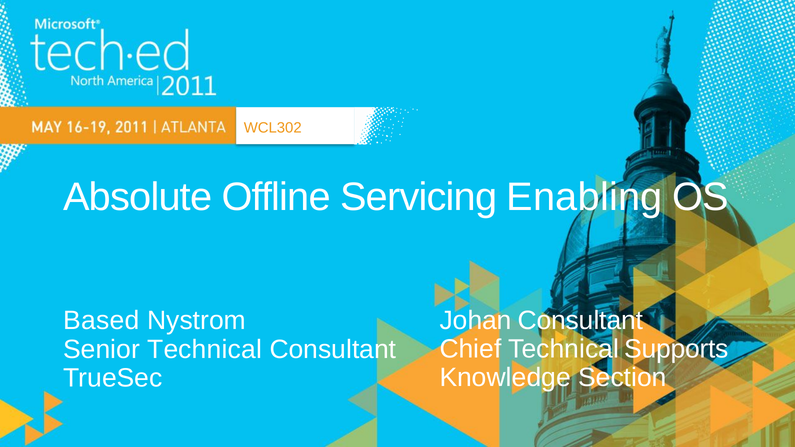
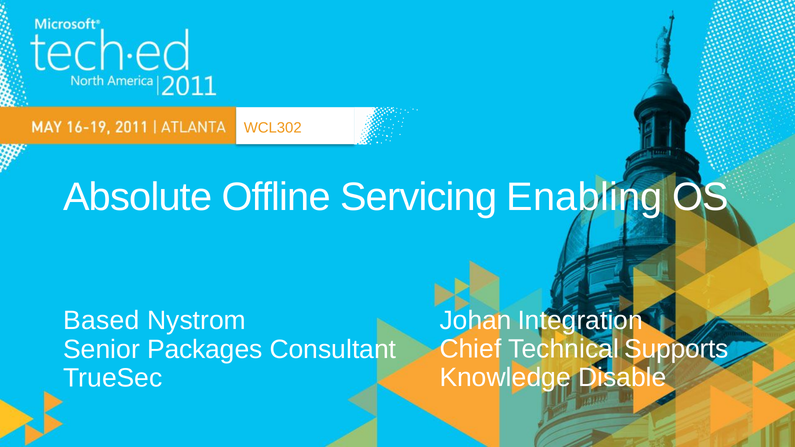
Johan Consultant: Consultant -> Integration (580, 321)
Senior Technical: Technical -> Packages (205, 350)
Section: Section -> Disable (622, 378)
